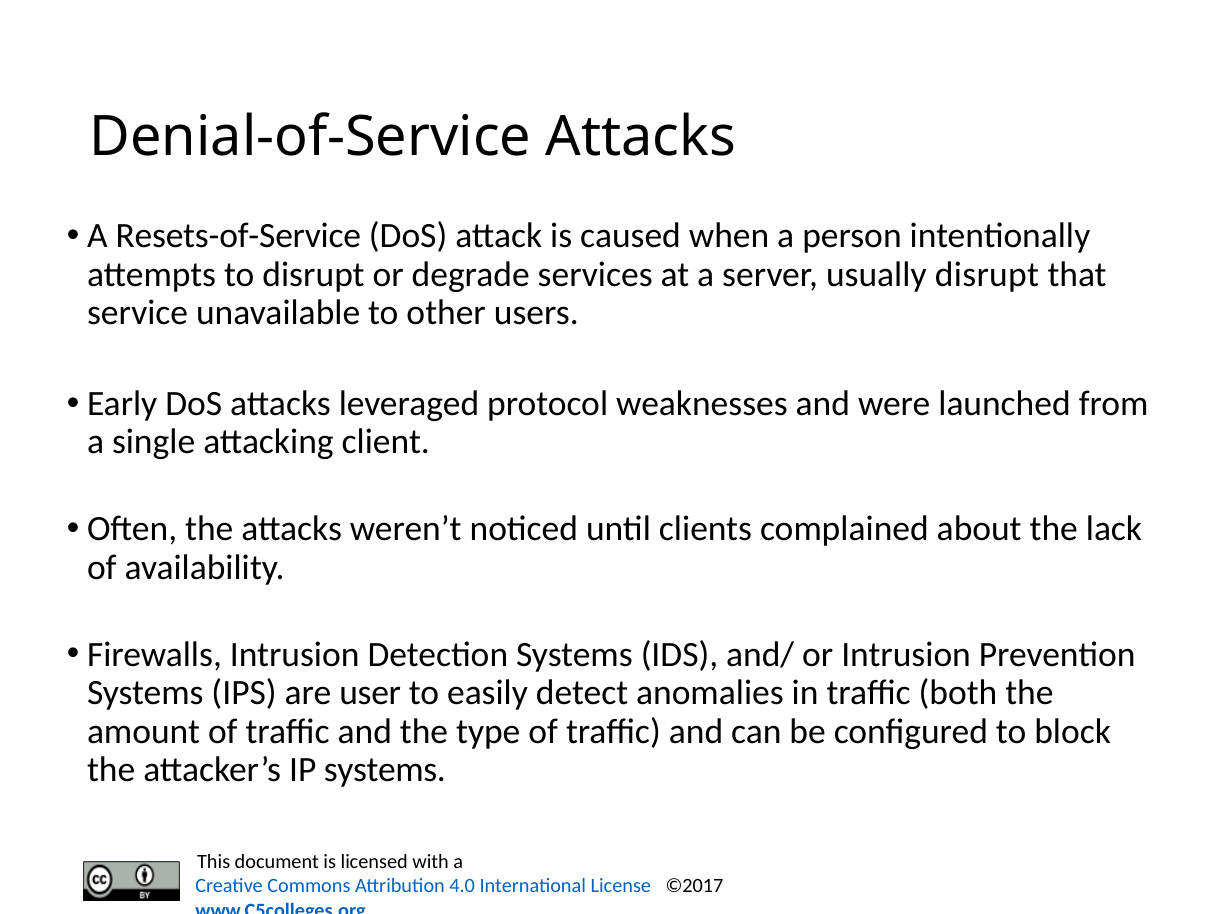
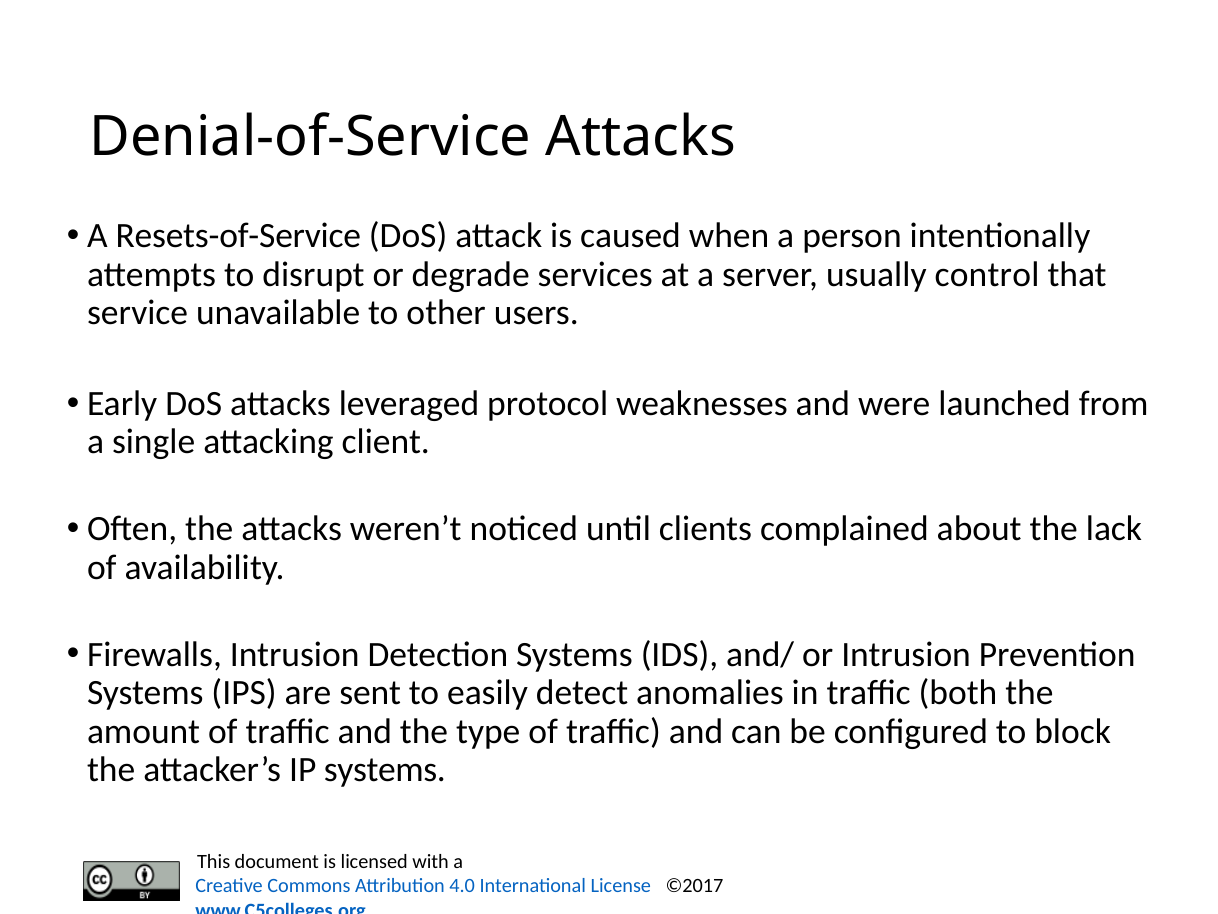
usually disrupt: disrupt -> control (987, 274)
user: user -> sent (370, 693)
